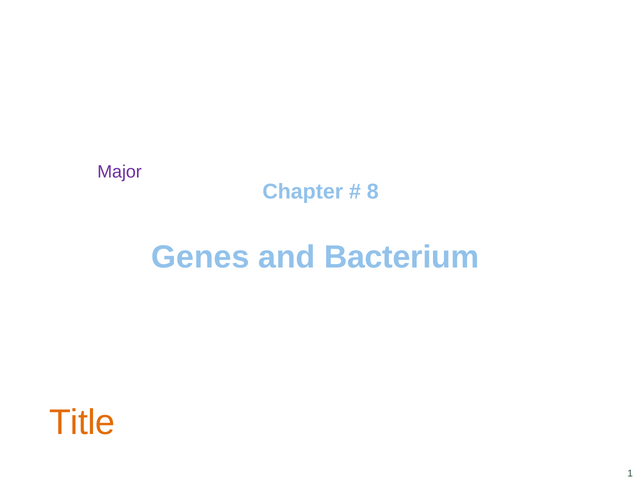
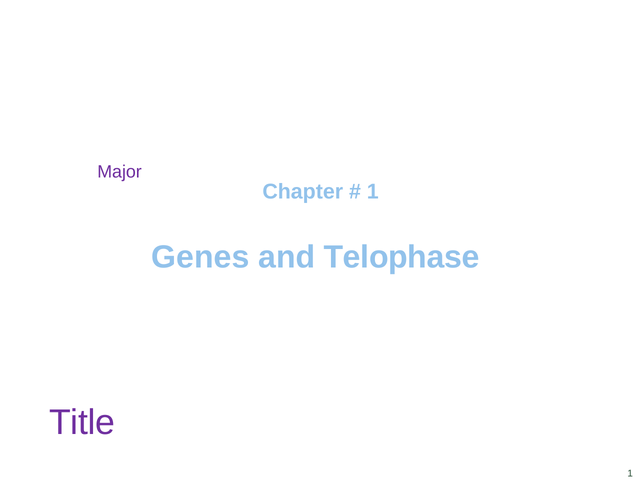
8: 8 -> 1 (373, 192)
Bacterium: Bacterium -> Telophase (402, 257)
Title colour: orange -> purple (82, 422)
